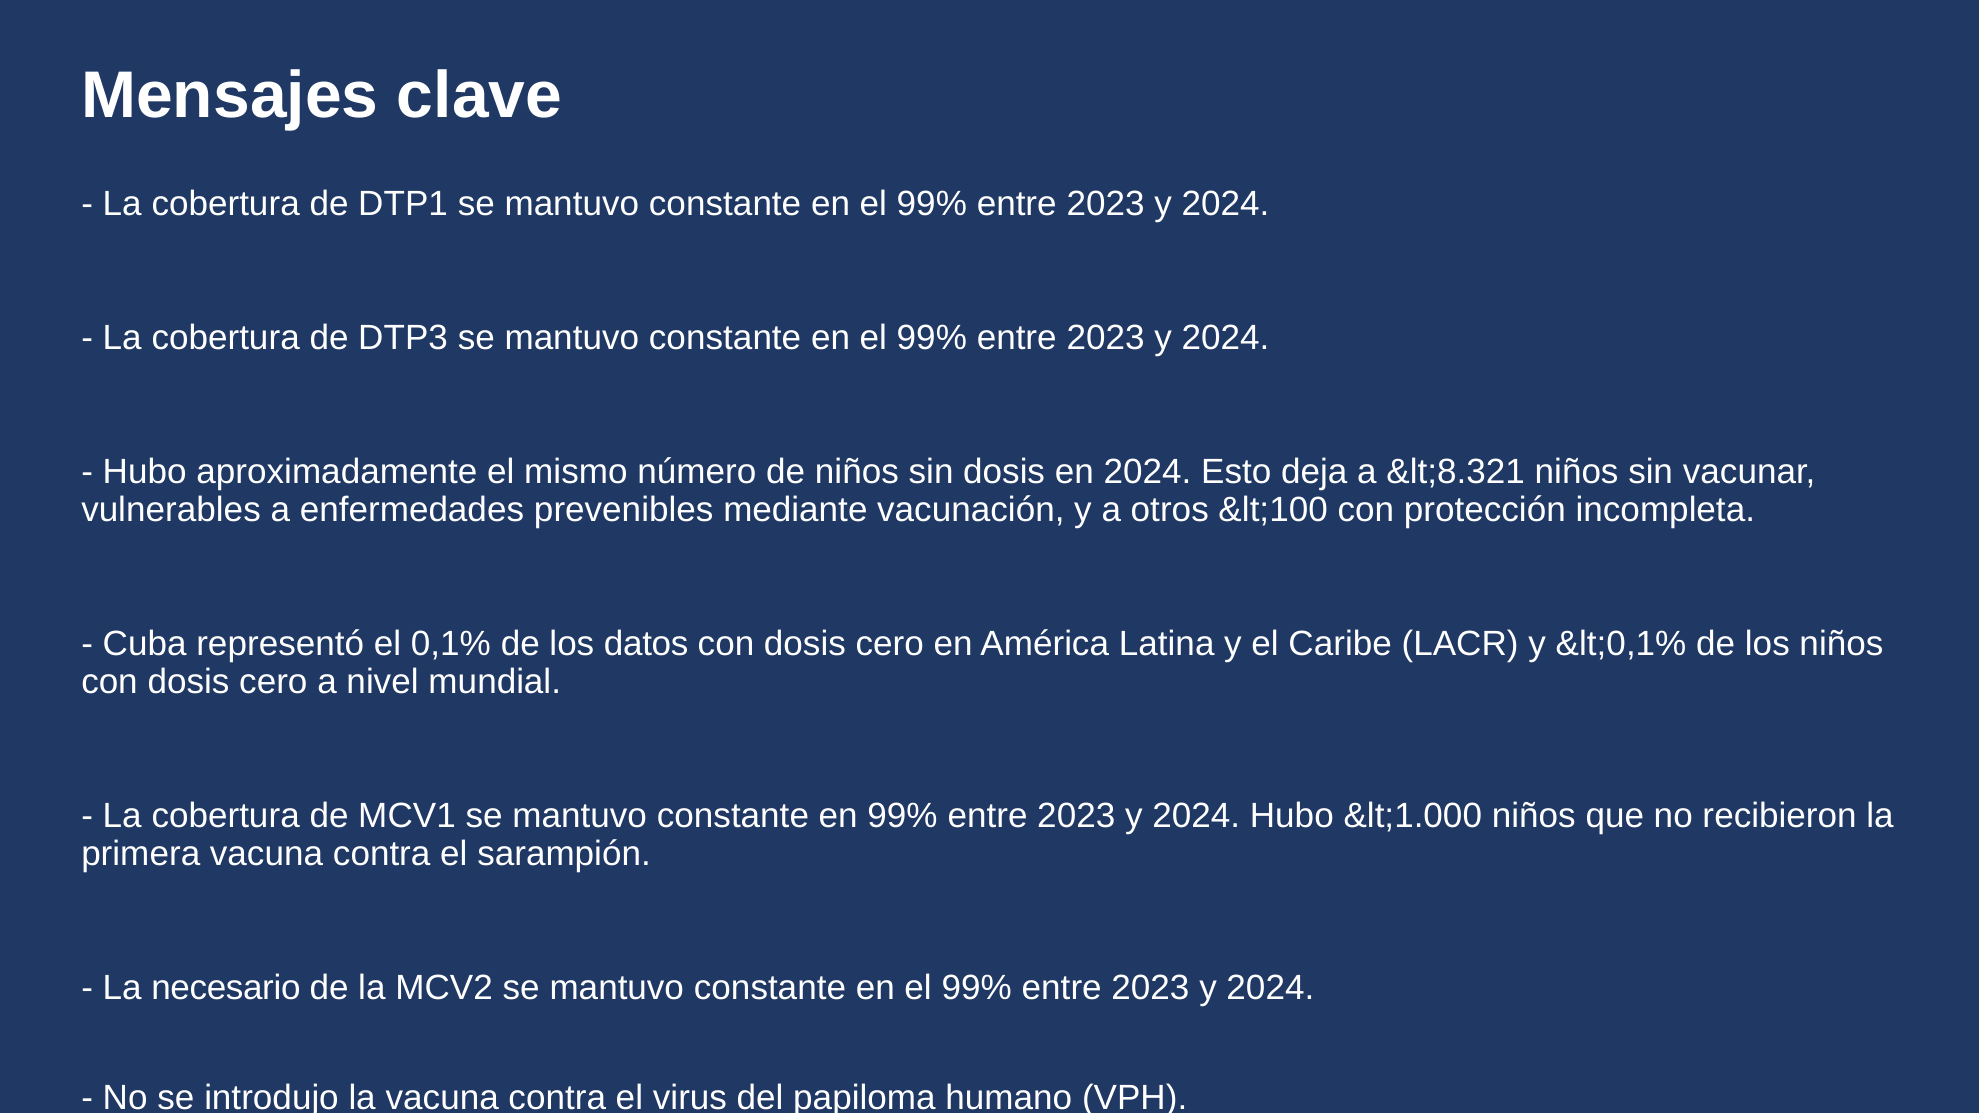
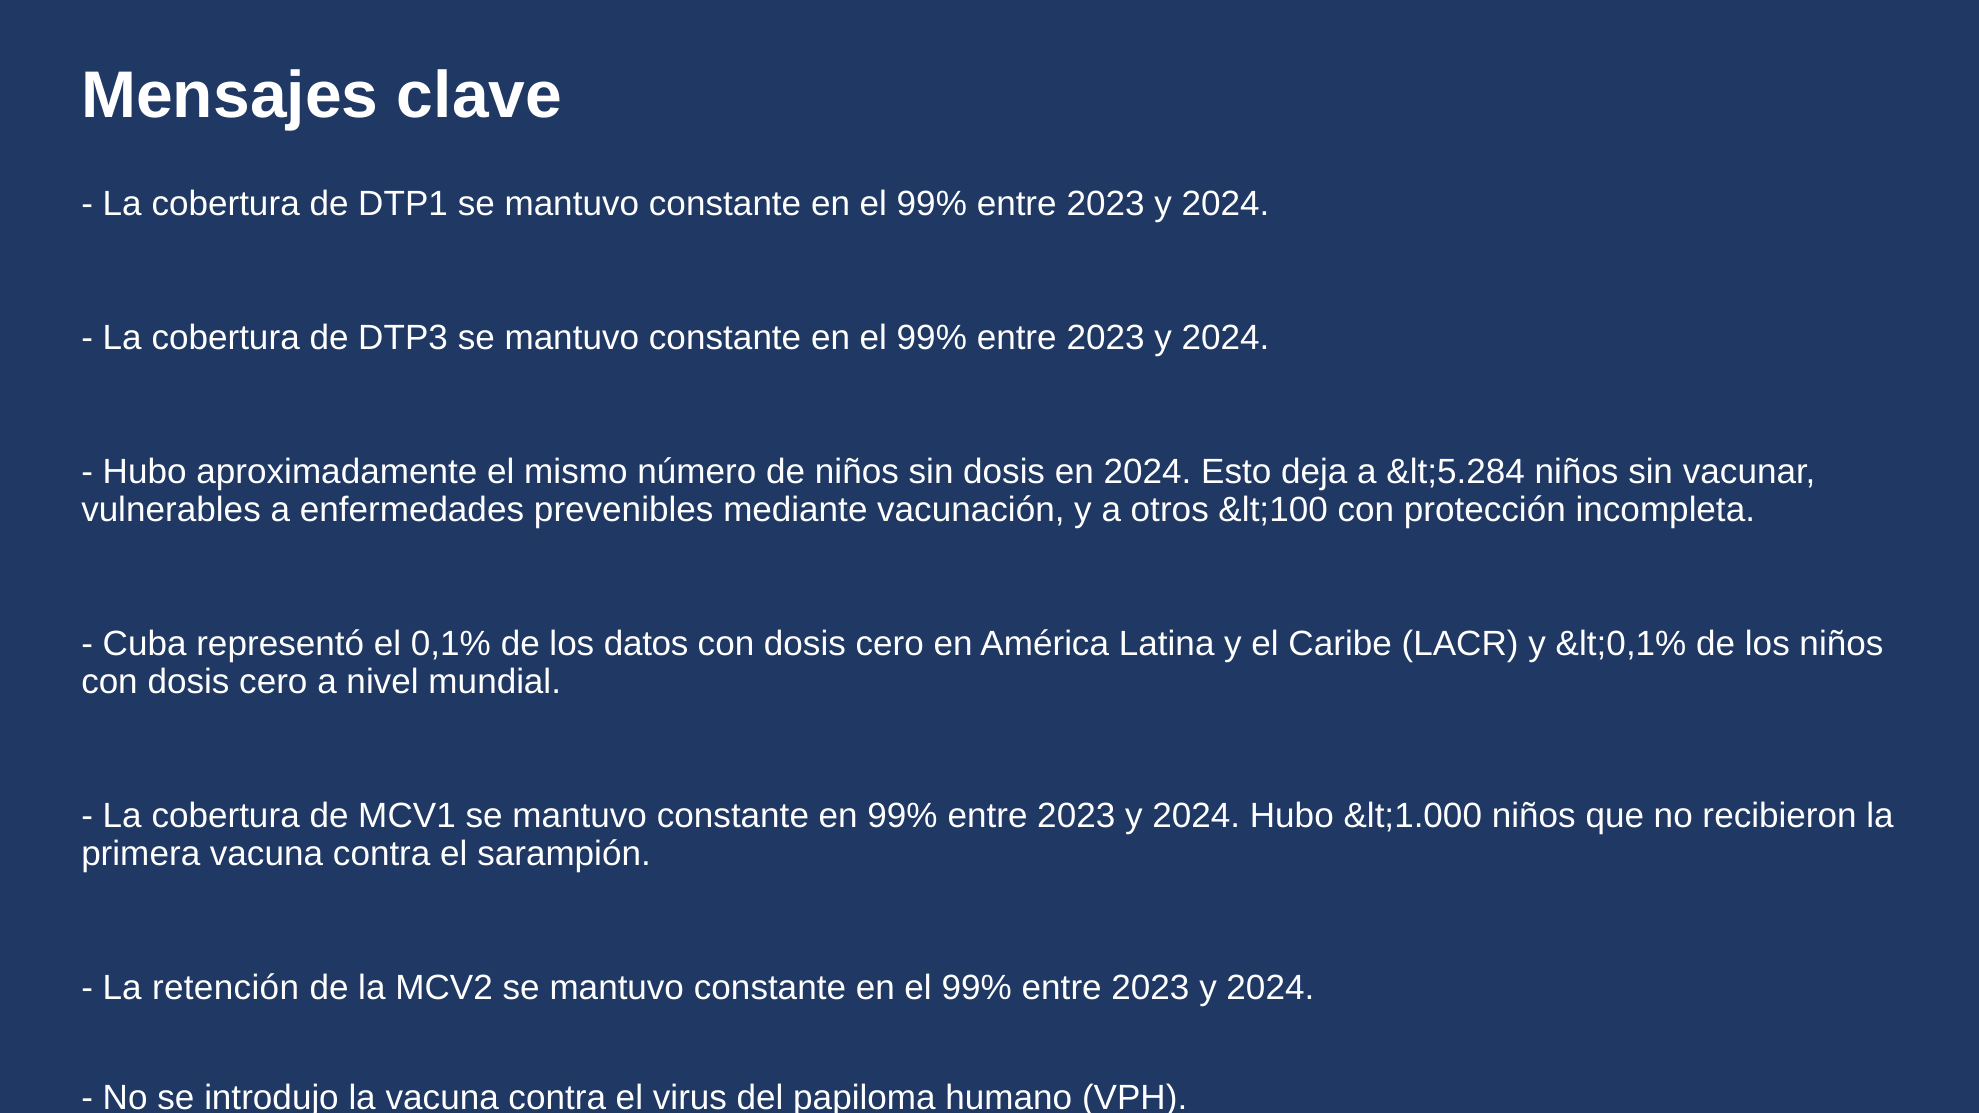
&lt;8.321: &lt;8.321 -> &lt;5.284 (1456, 472)
necesario: necesario -> retención (226, 989)
